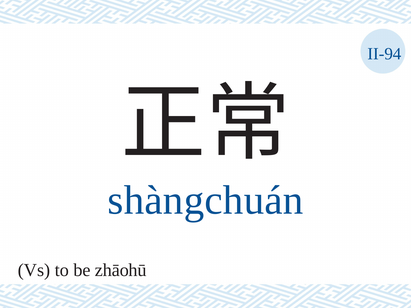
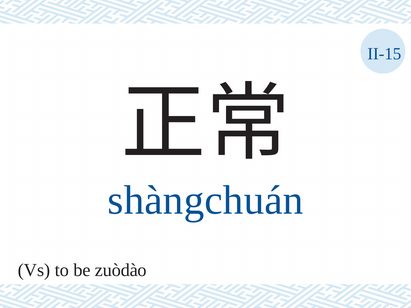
II-94: II-94 -> II-15 (384, 54)
zhāohū: zhāohū -> zuòdào (121, 270)
